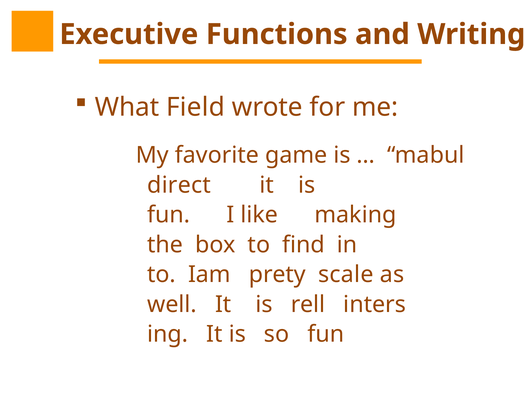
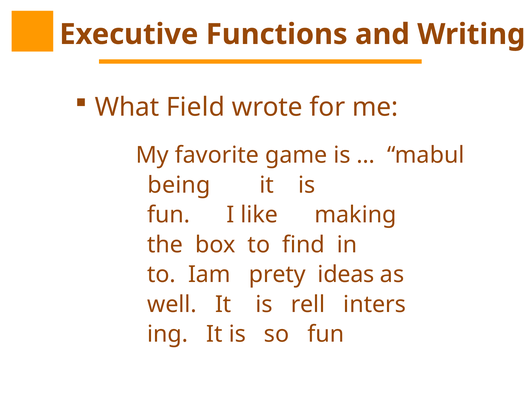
direct: direct -> being (179, 185)
scale: scale -> ideas (346, 275)
